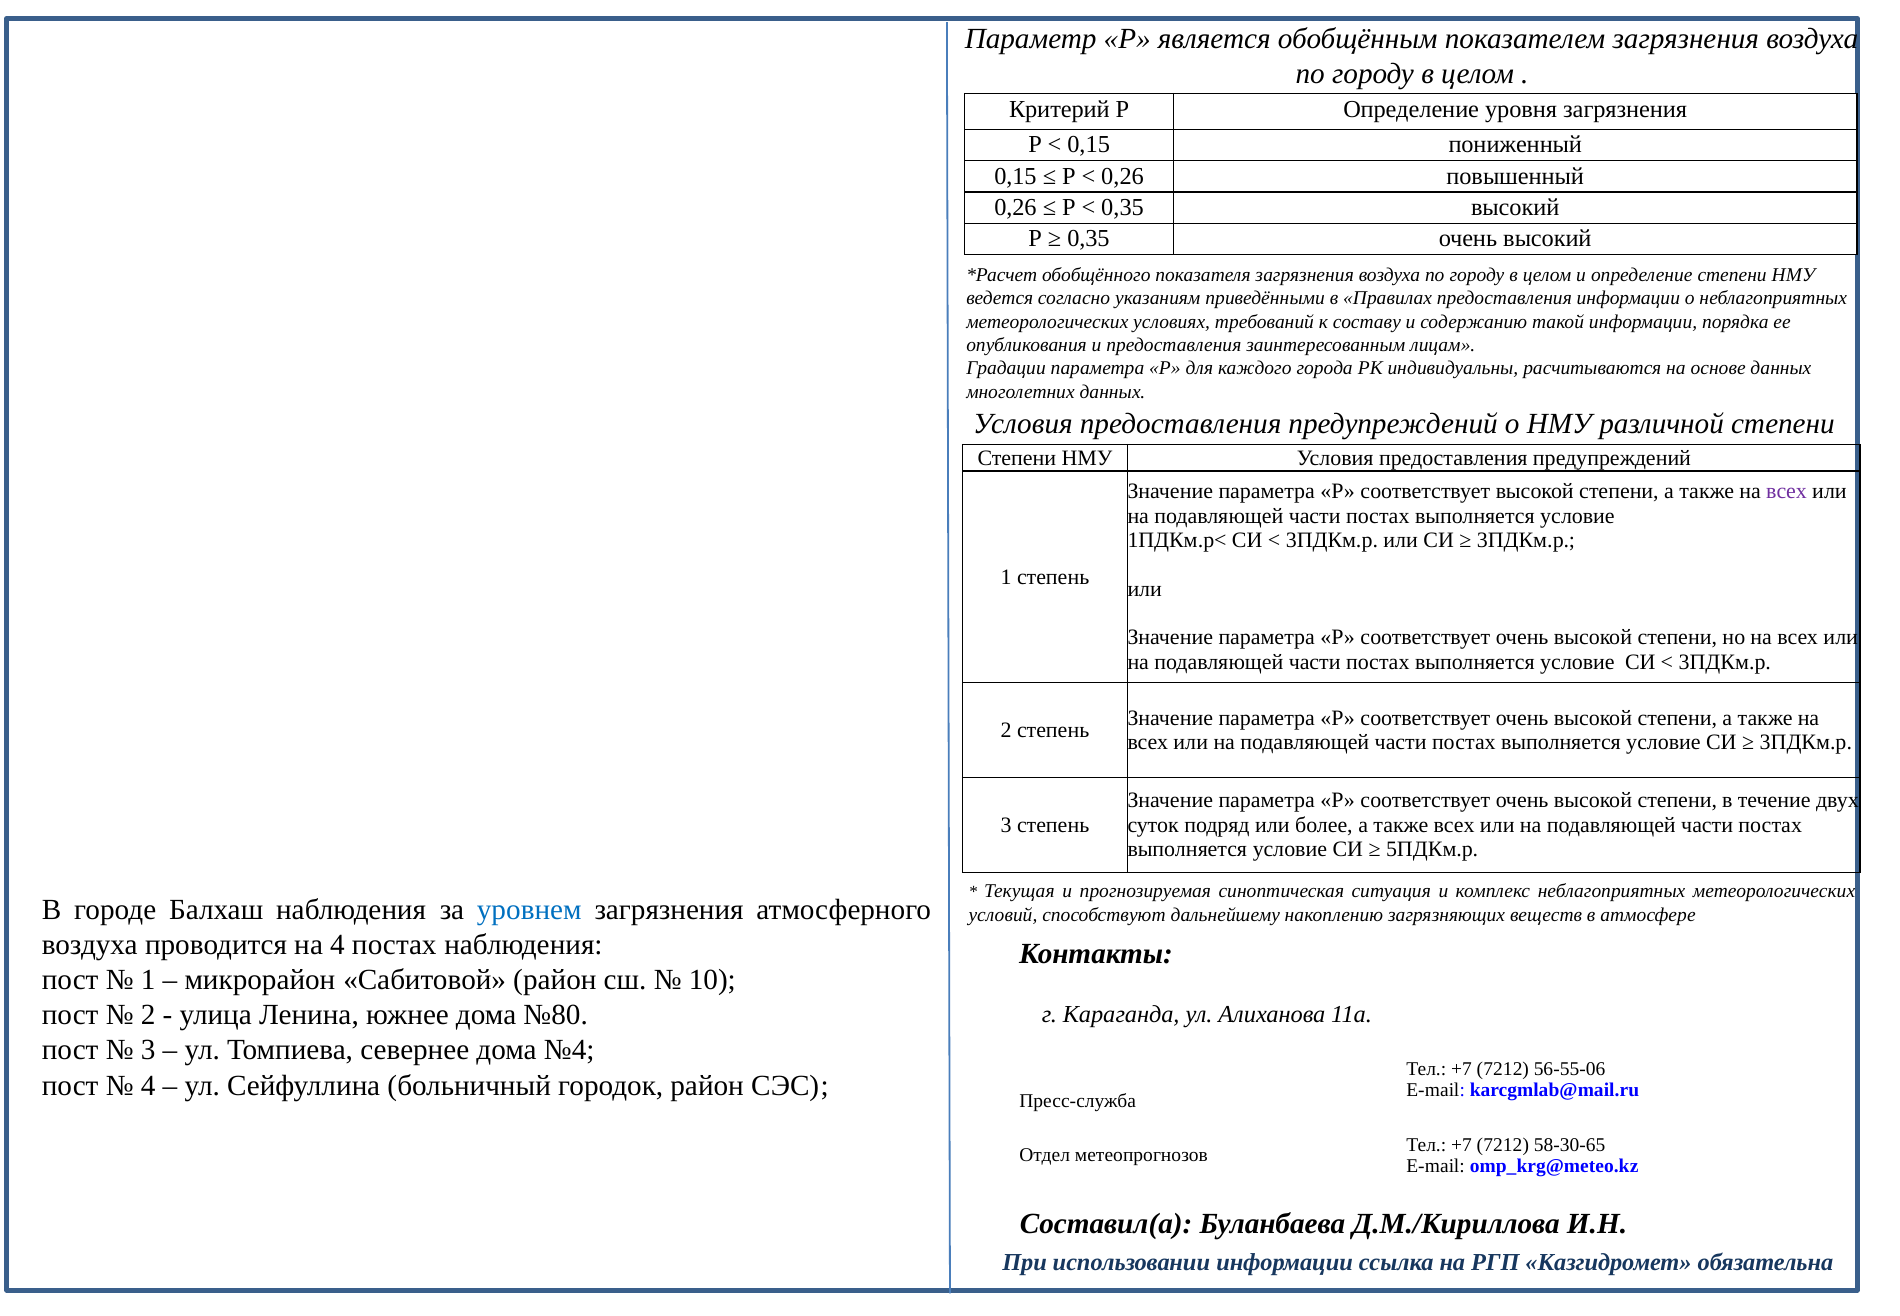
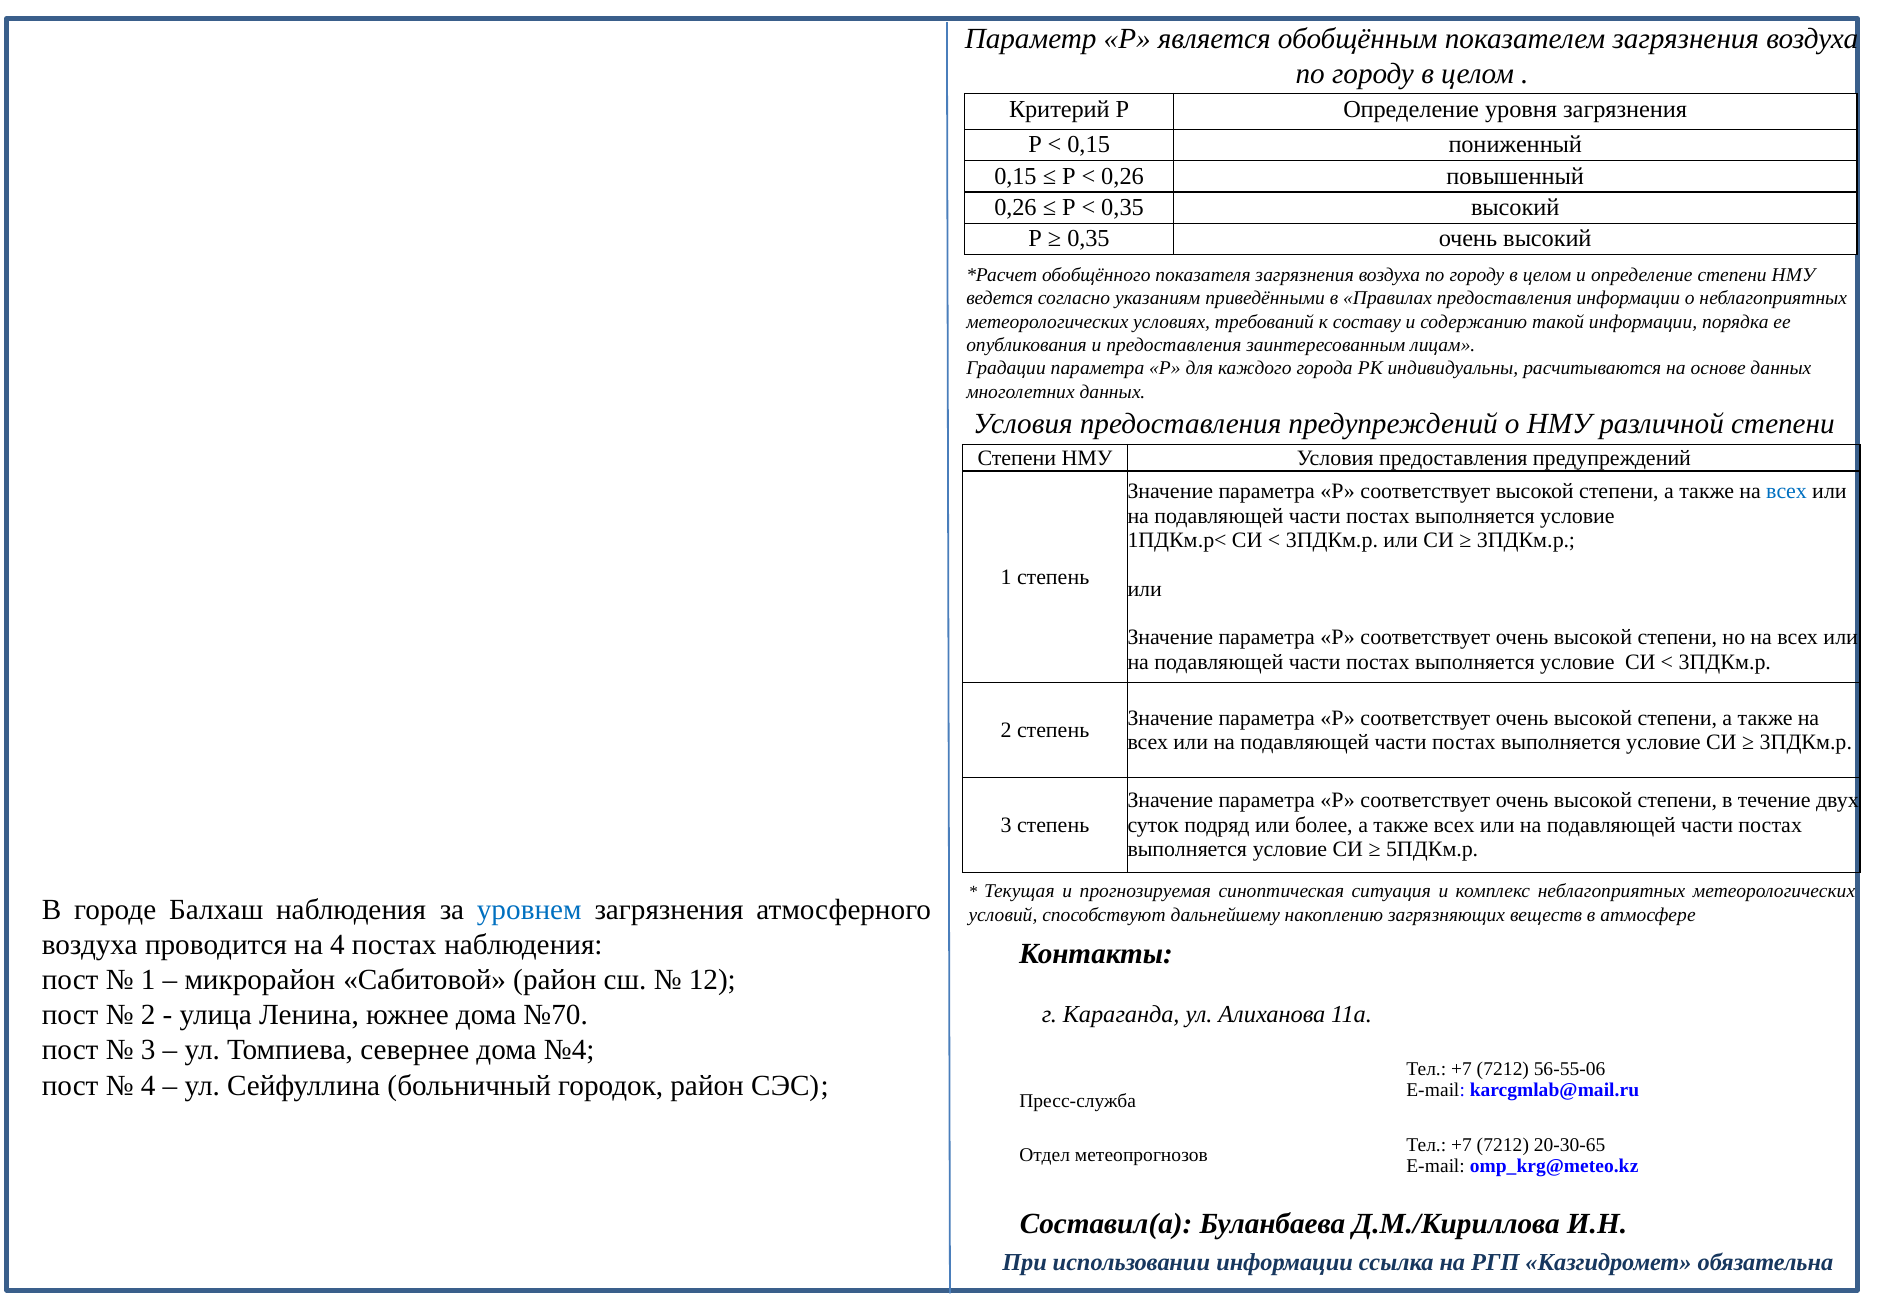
всех colour: purple -> blue (1787, 491)
10: 10 -> 12 (712, 980)
№80: №80 -> №70 (556, 1015)
58-30-65: 58-30-65 -> 20-30-65 (1570, 1144)
